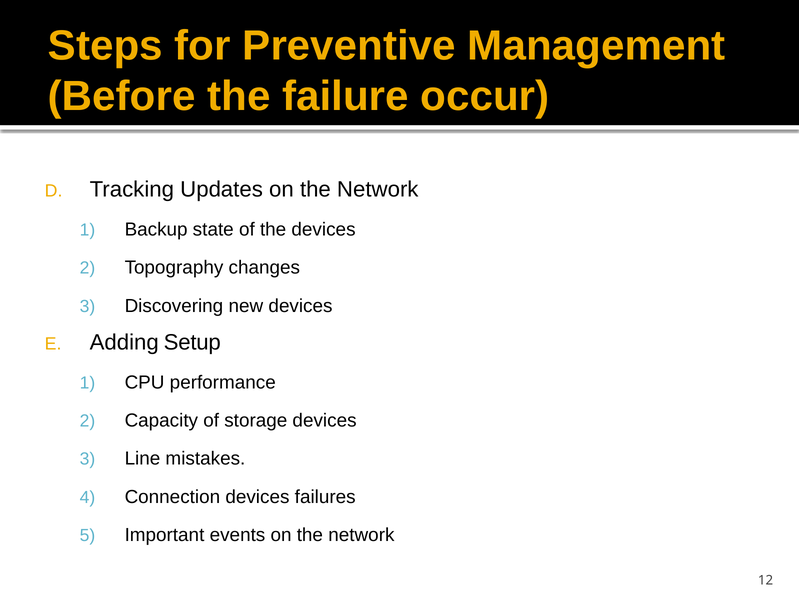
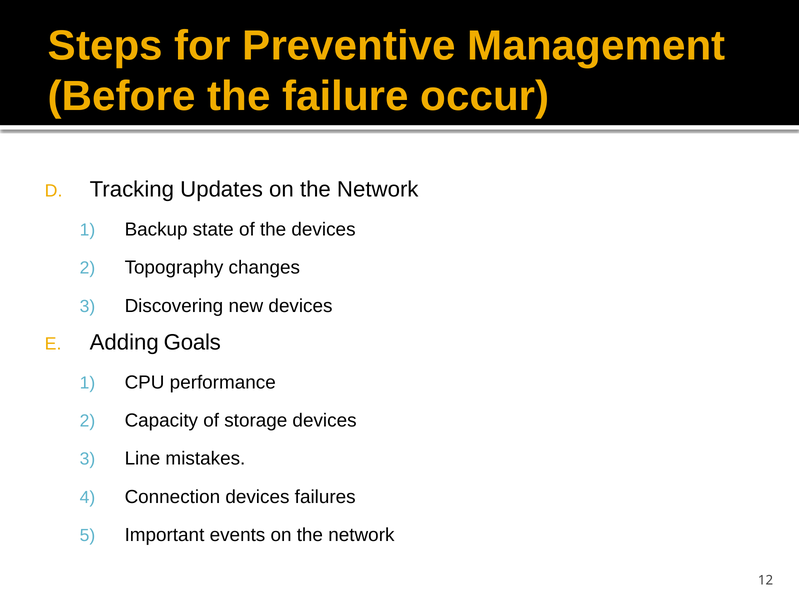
Setup: Setup -> Goals (192, 343)
